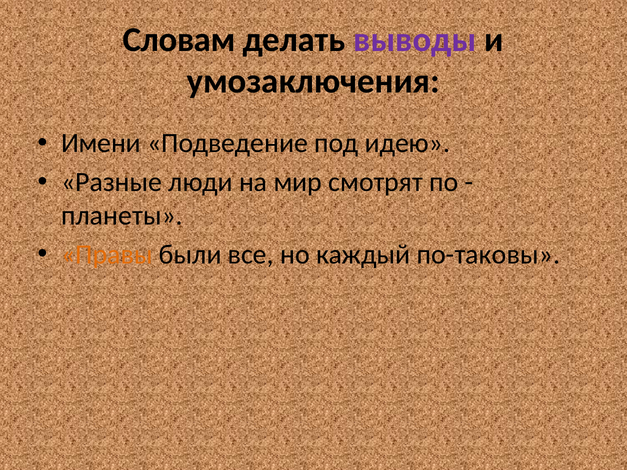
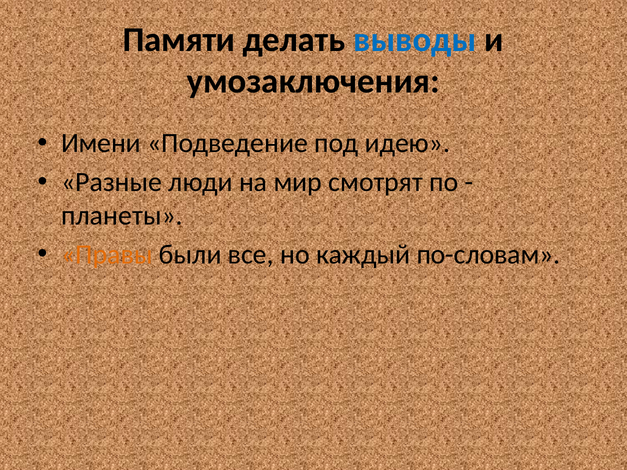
Словам: Словам -> Памяти (179, 40)
выводы colour: purple -> blue (415, 40)
по-таковы: по-таковы -> по-словам (489, 255)
